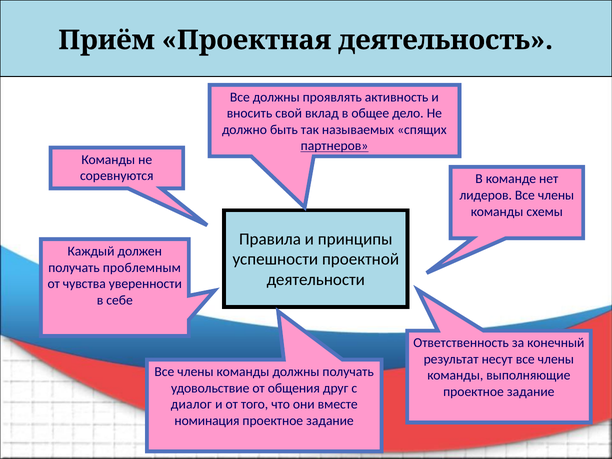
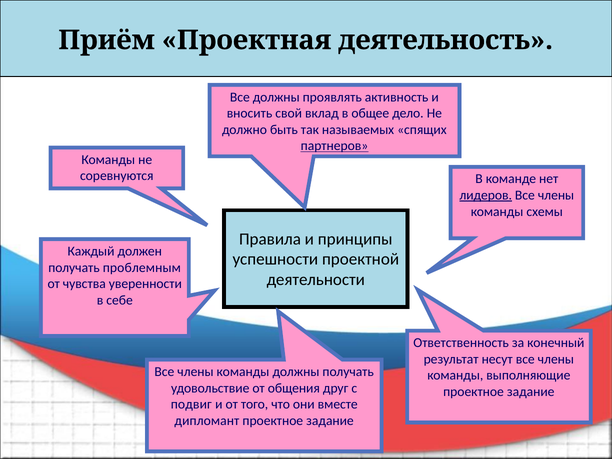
лидеров underline: none -> present (486, 195)
диалог: диалог -> подвиг (191, 404)
номинация: номинация -> дипломант (207, 421)
